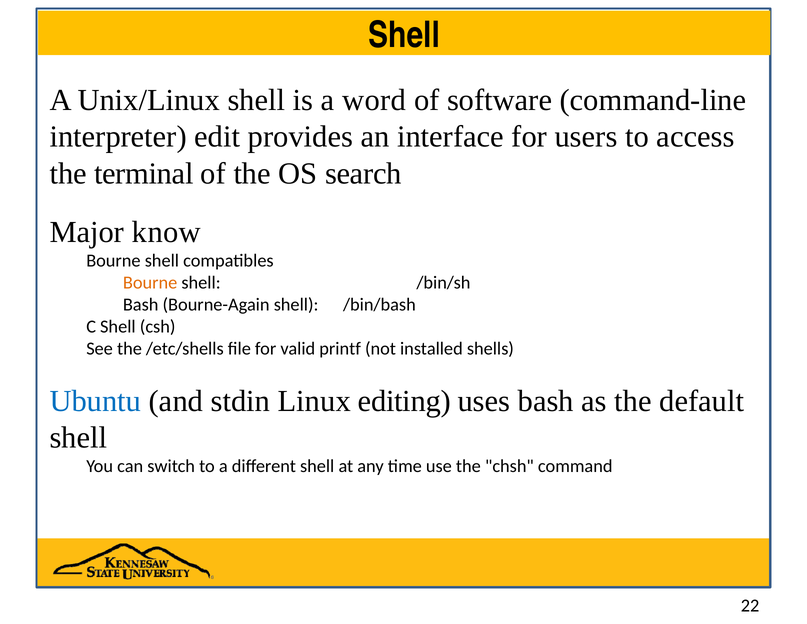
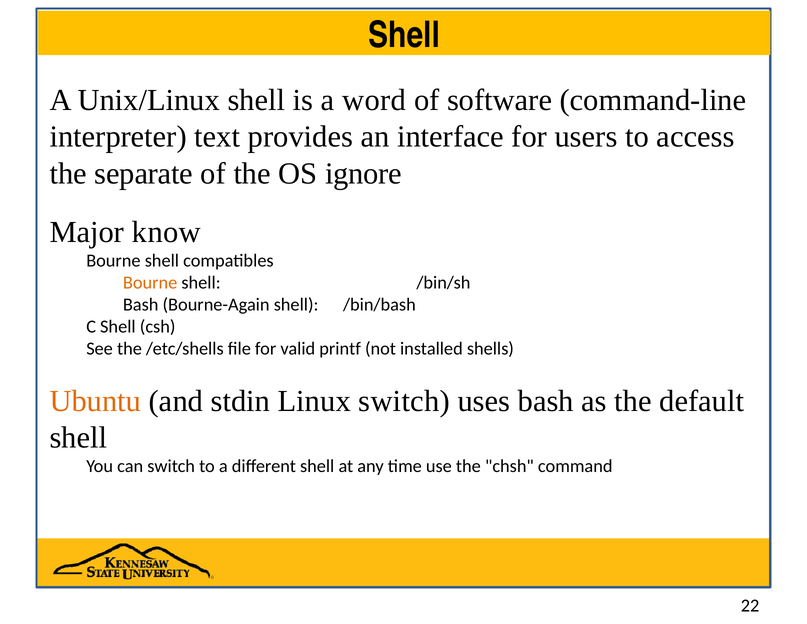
edit: edit -> text (217, 137)
terminal: terminal -> separate (144, 173)
search: search -> ignore (363, 173)
Ubuntu colour: blue -> orange (95, 401)
Linux editing: editing -> switch (404, 401)
